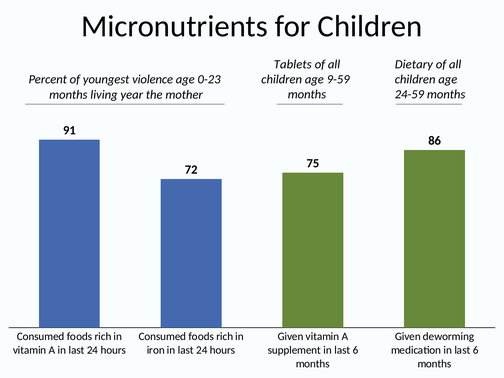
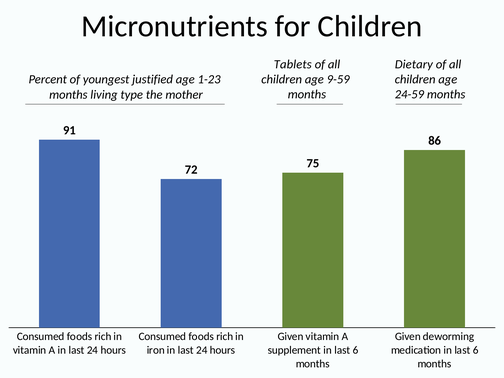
violence: violence -> justified (153, 79)
0-23: 0-23 -> 1-23 (209, 79)
year: year -> type (132, 95)
